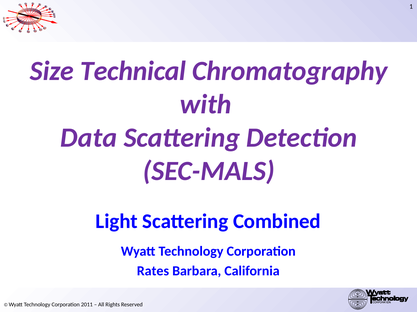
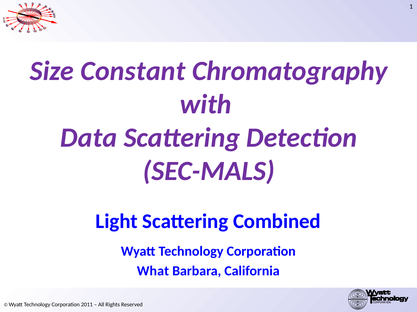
Technical: Technical -> Constant (133, 71)
Rates: Rates -> What (153, 271)
